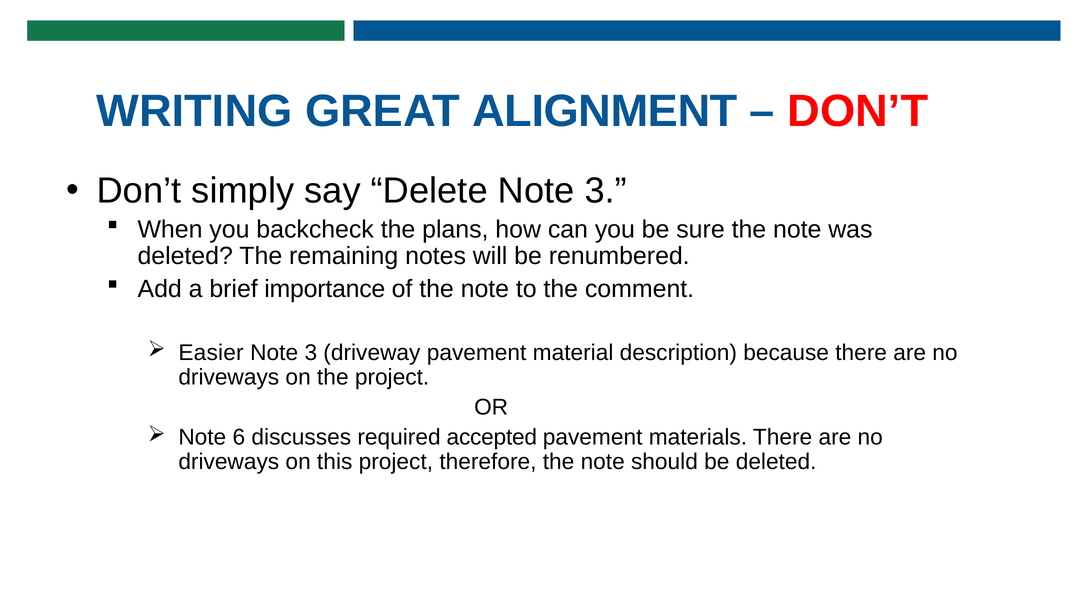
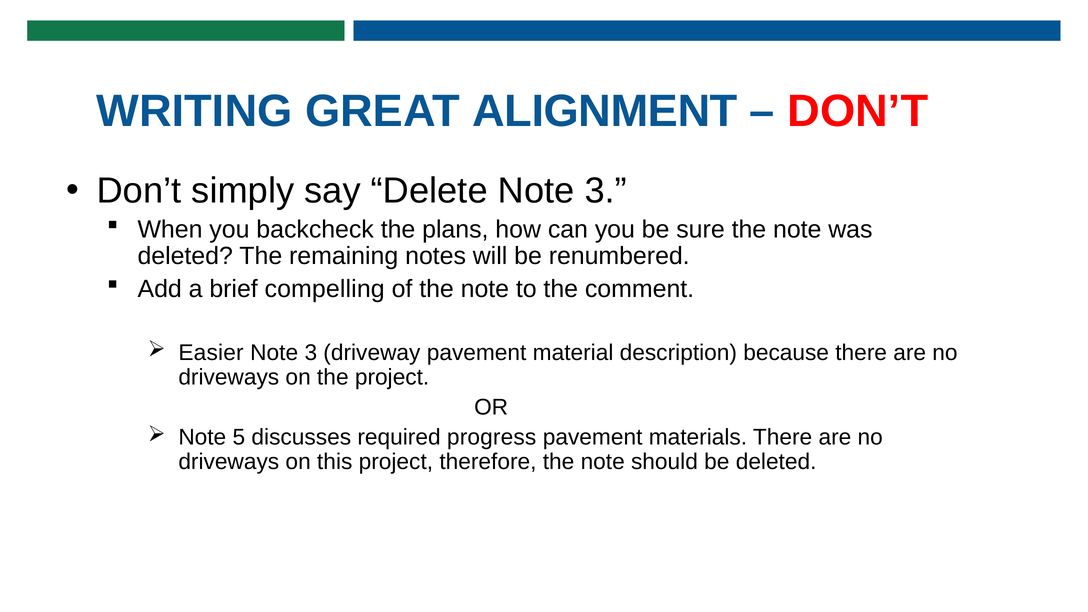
importance: importance -> compelling (325, 289)
6: 6 -> 5 (239, 437)
accepted: accepted -> progress (492, 437)
